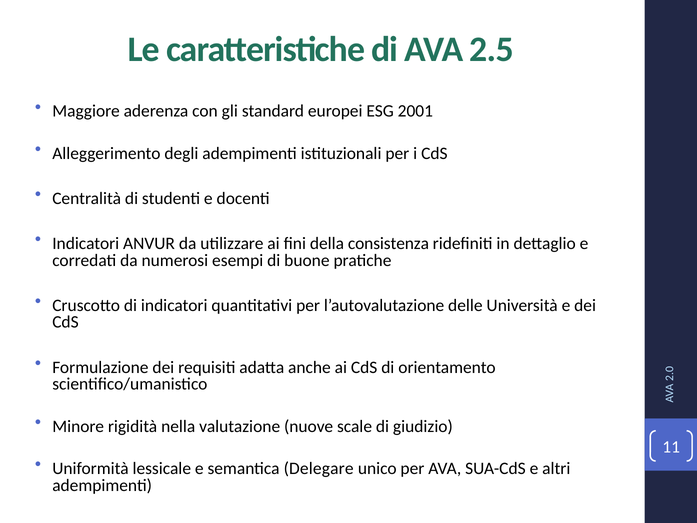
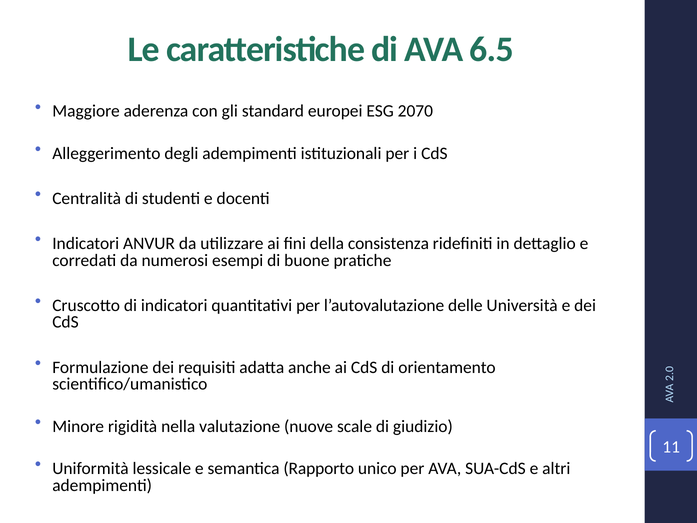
2.5: 2.5 -> 6.5 (492, 49)
2001: 2001 -> 2070 (415, 111)
Delegare: Delegare -> Rapporto (319, 468)
